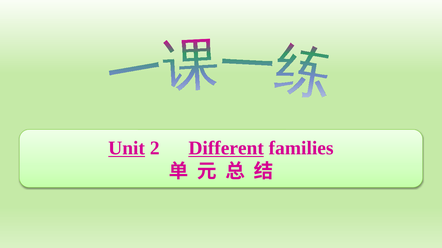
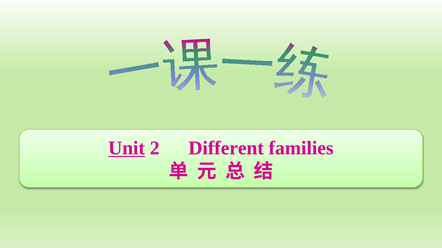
Different underline: present -> none (226, 149)
